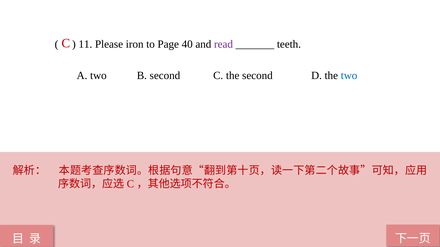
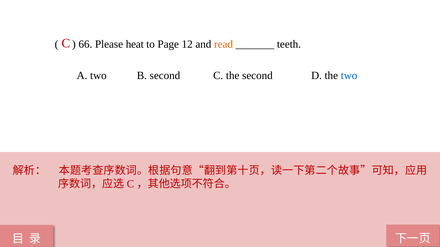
11: 11 -> 66 (85, 44)
iron: iron -> heat (135, 44)
40: 40 -> 12 (187, 44)
read colour: purple -> orange (224, 44)
